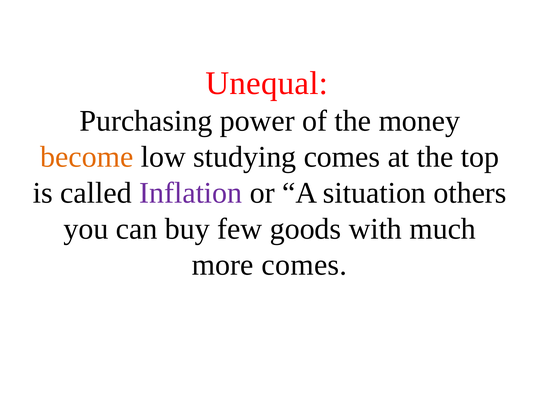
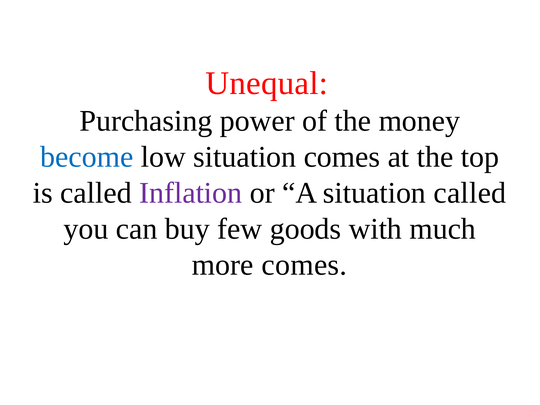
become colour: orange -> blue (87, 157)
low studying: studying -> situation (245, 157)
situation others: others -> called (470, 193)
